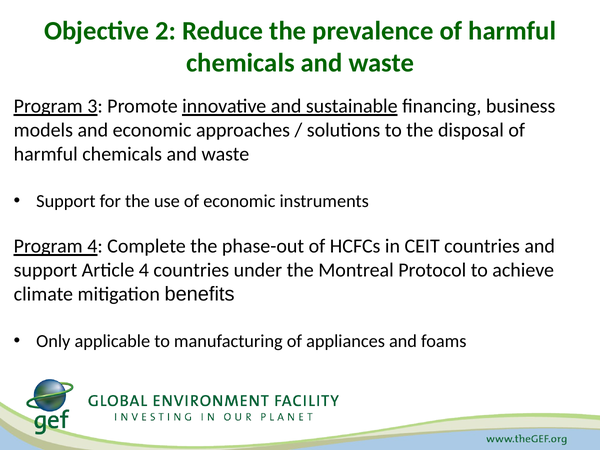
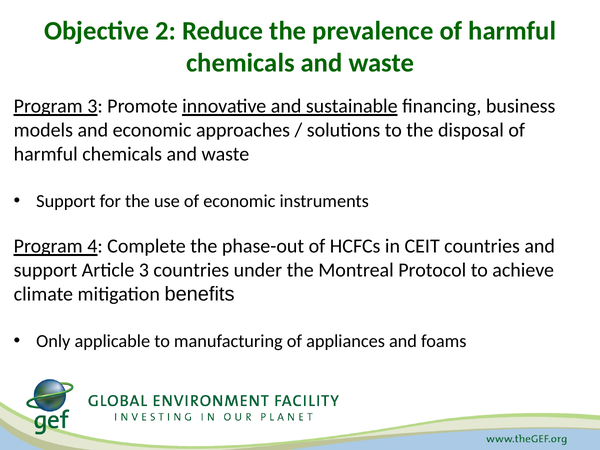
Article 4: 4 -> 3 (144, 270)
